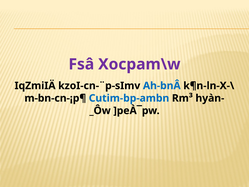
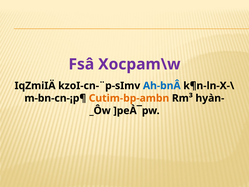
Cutim-bp-ambn colour: blue -> orange (129, 98)
